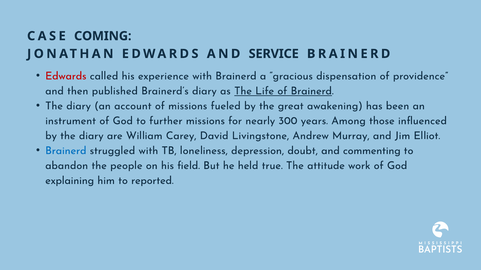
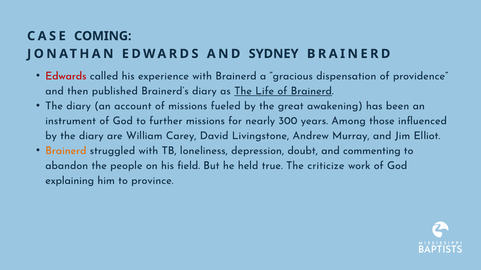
SERVICE: SERVICE -> SYDNEY (274, 54)
Brainerd colour: blue -> orange (66, 151)
attitude: attitude -> criticize (326, 166)
reported: reported -> province (152, 181)
